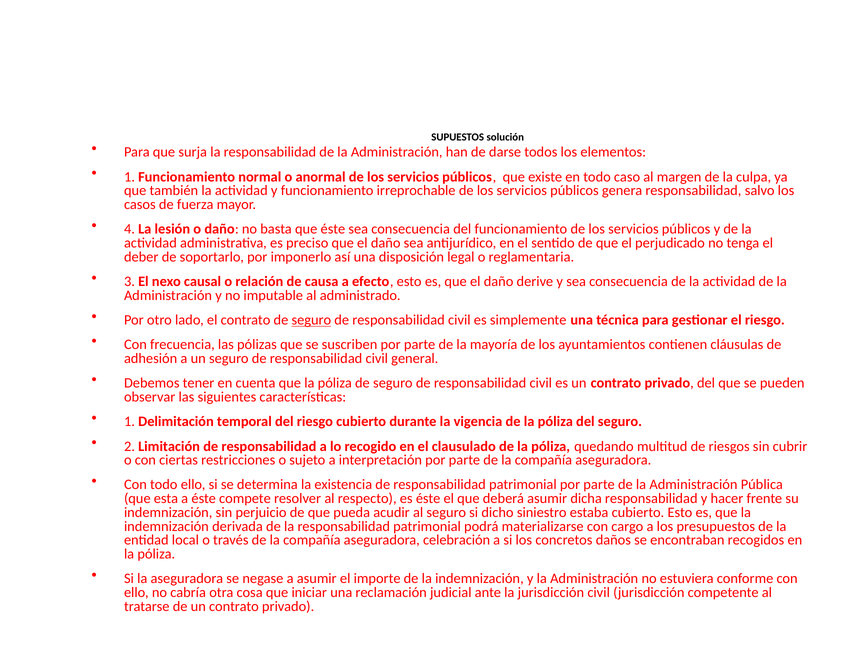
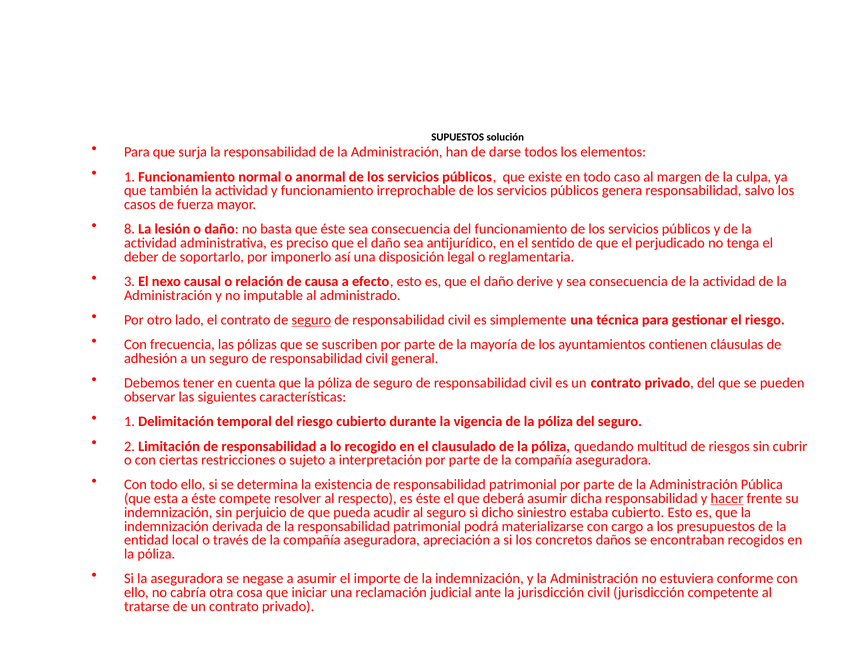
4: 4 -> 8 (129, 229)
hacer underline: none -> present (727, 498)
celebración: celebración -> apreciación (457, 540)
